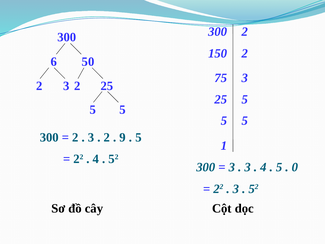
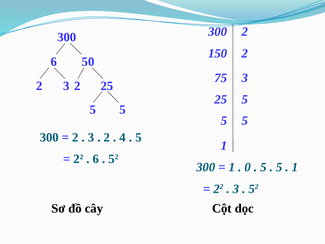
9: 9 -> 4 (123, 137)
4: 4 -> 6 (96, 159)
3: 3 -> 1 (232, 167)
3: 3 -> 0 (248, 167)
4: 4 -> 5 (263, 167)
0: 0 -> 1 (295, 167)
